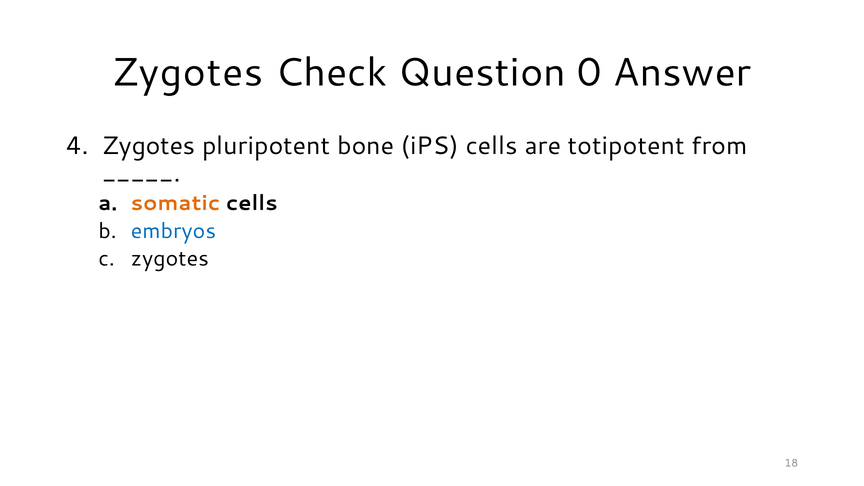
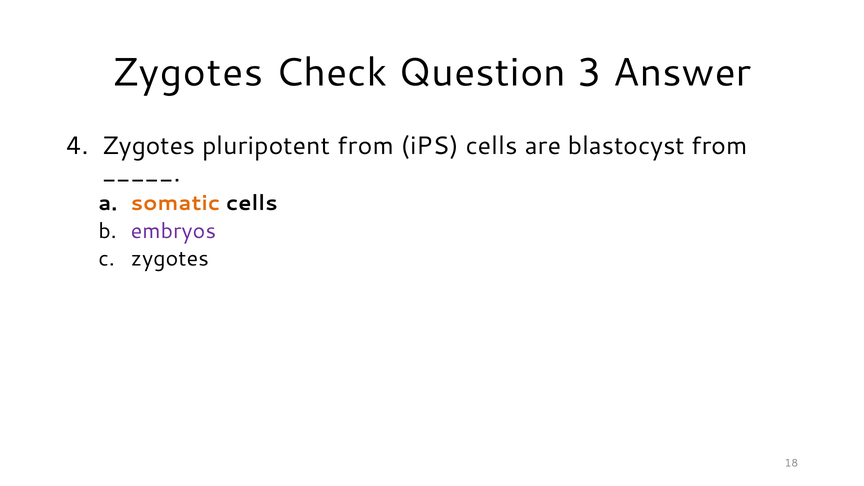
0: 0 -> 3 (590, 73)
pluripotent bone: bone -> from (366, 146)
totipotent: totipotent -> blastocyst (626, 146)
embryos colour: blue -> purple (173, 231)
